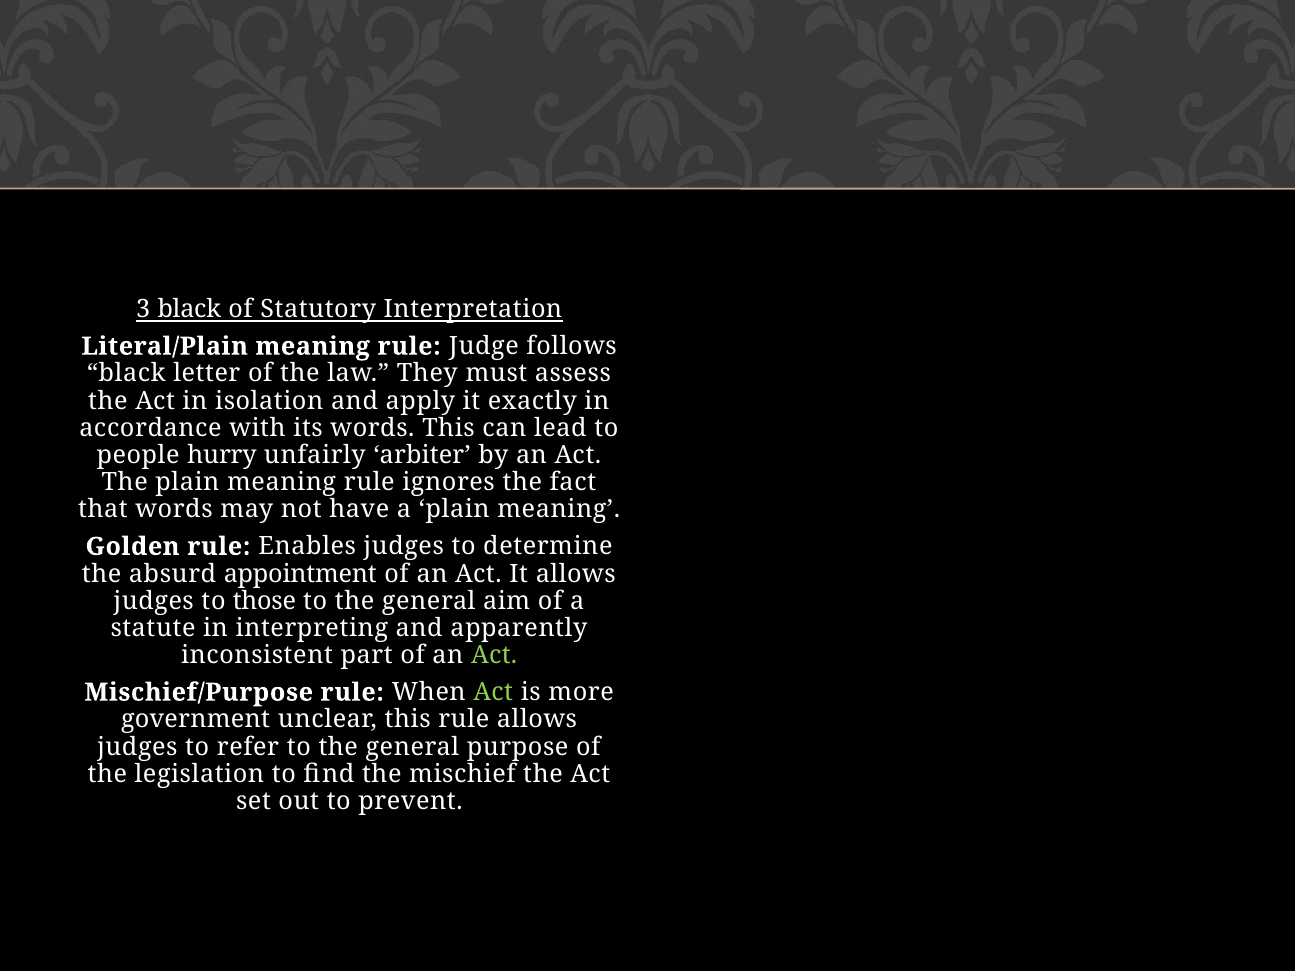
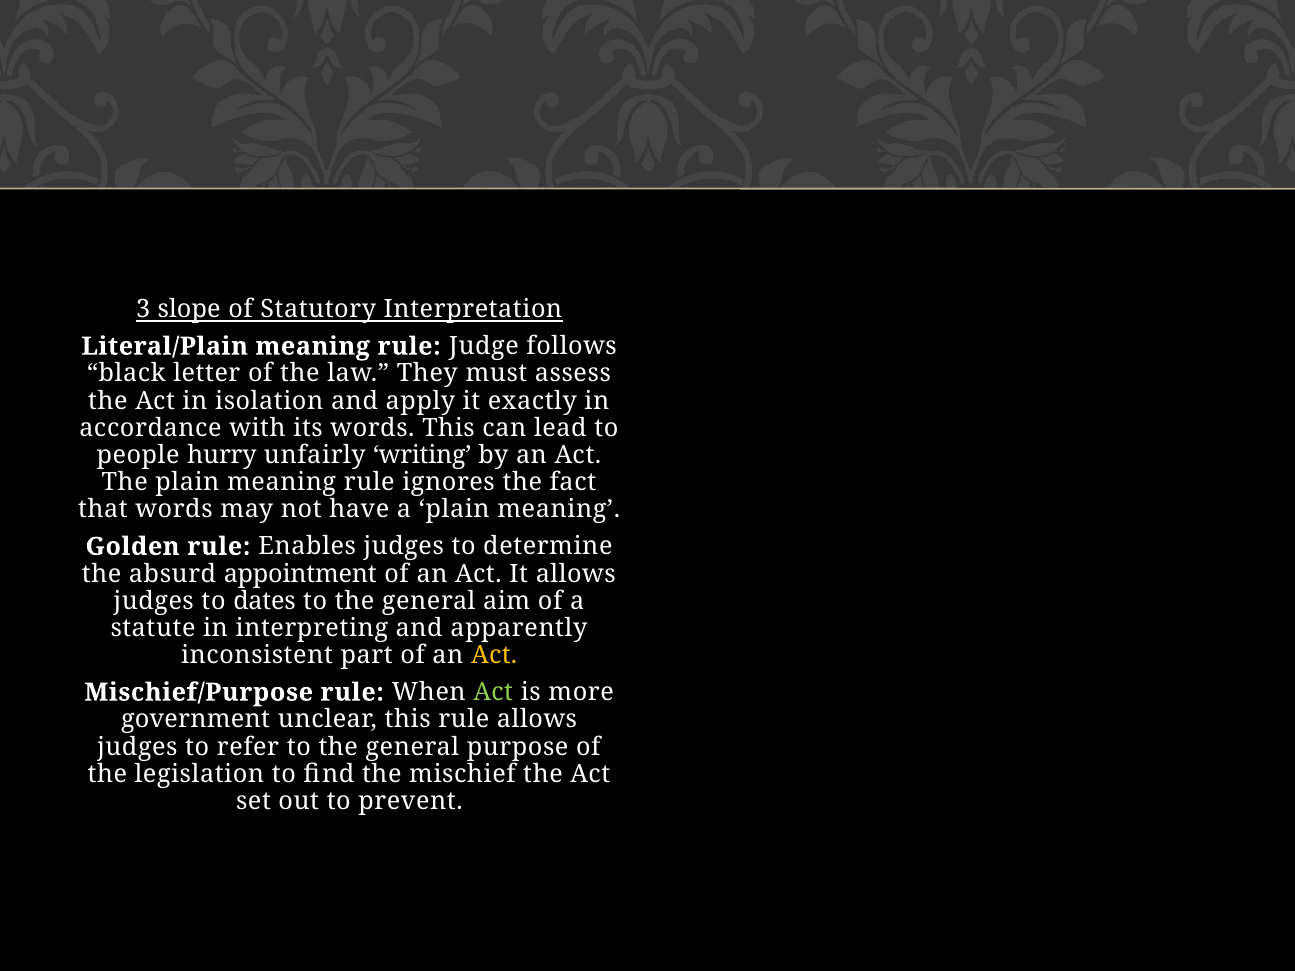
3 black: black -> slope (189, 310)
arbiter: arbiter -> writing (422, 455)
those: those -> dates (264, 601)
Act colour: light green -> yellow (494, 656)
